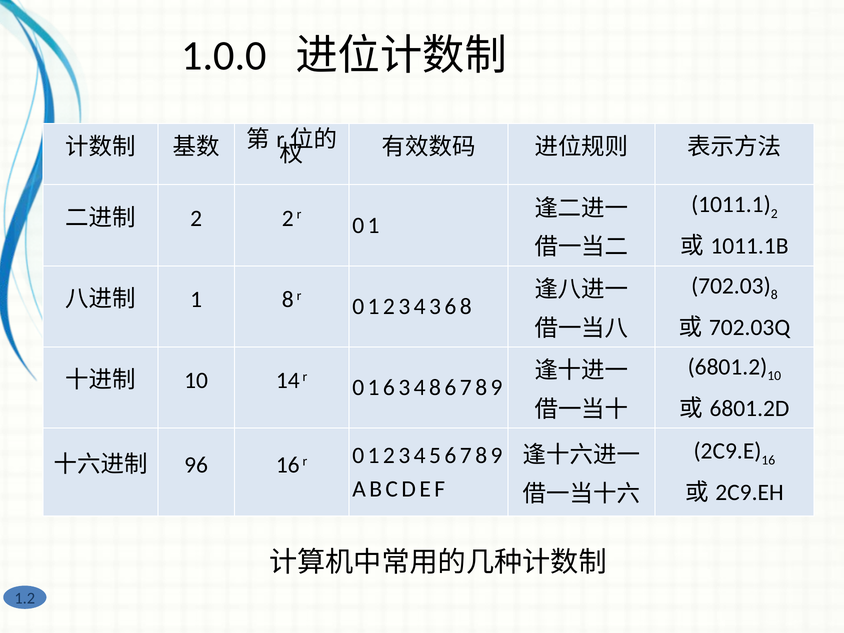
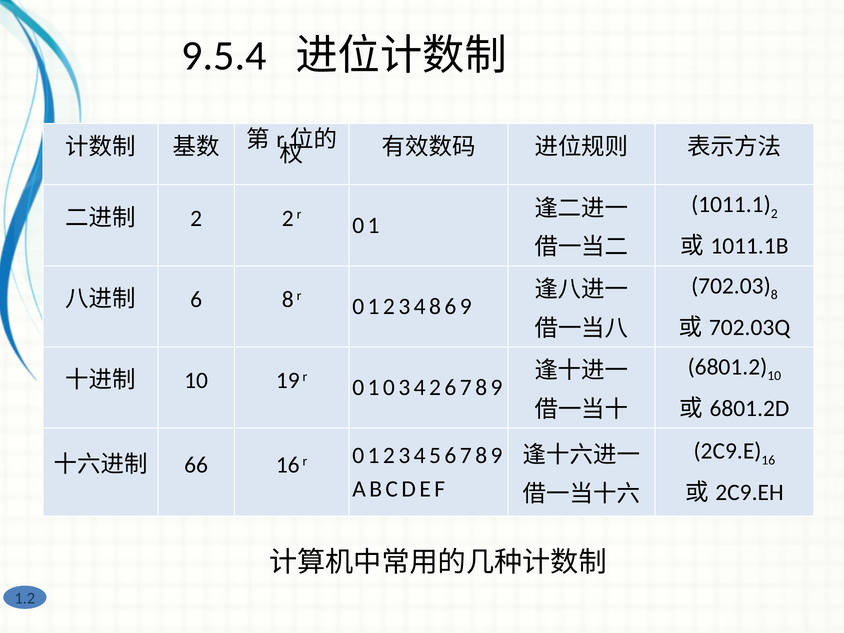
1.0.0: 1.0.0 -> 9.5.4 (224, 56)
1: 1 -> 6 (196, 299)
4 3: 3 -> 8 (435, 307)
6 8: 8 -> 9 (466, 307)
14: 14 -> 19 (288, 380)
1 6: 6 -> 0 (389, 388)
4 8: 8 -> 2 (435, 388)
96: 96 -> 66 (196, 465)
